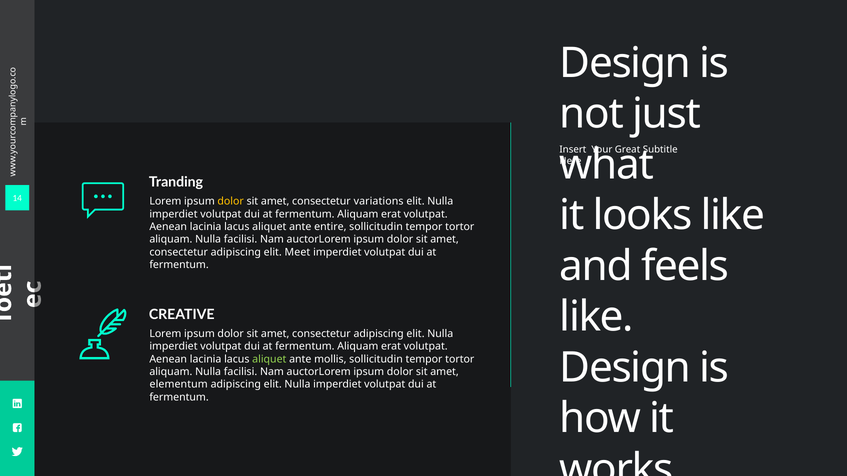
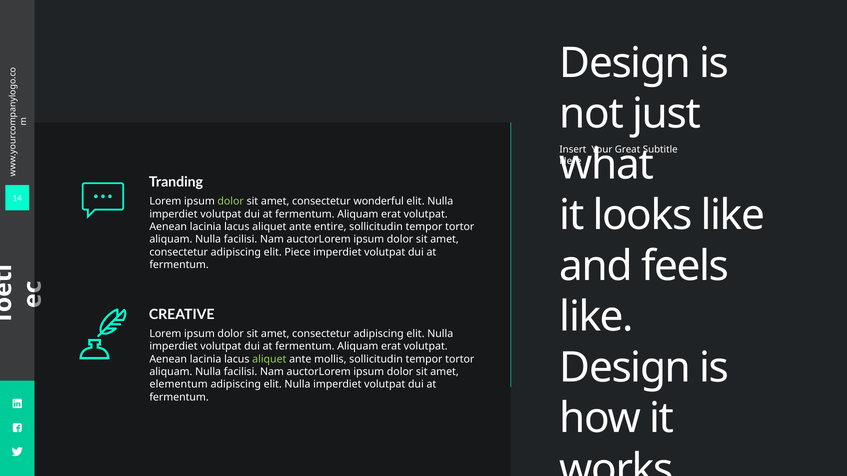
dolor colour: yellow -> light green (231, 202)
variations: variations -> wonderful (379, 202)
Meet: Meet -> Piece (298, 252)
